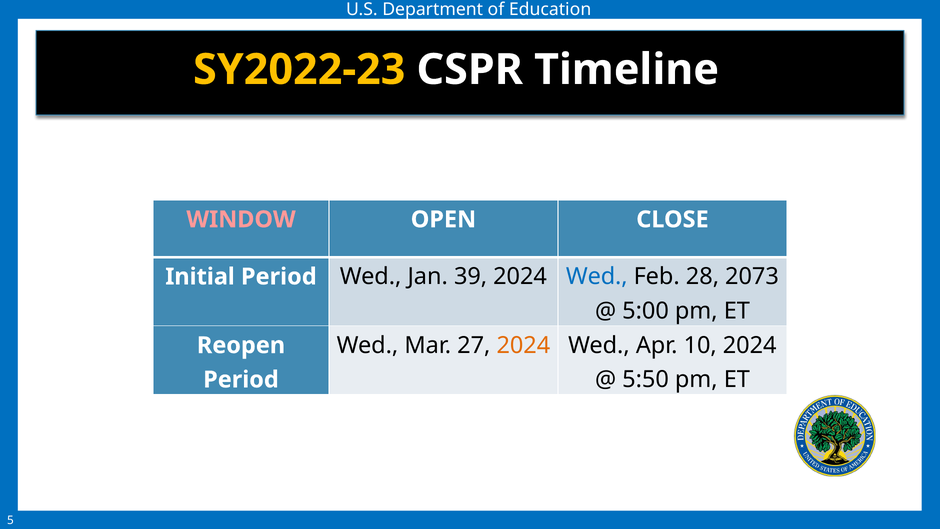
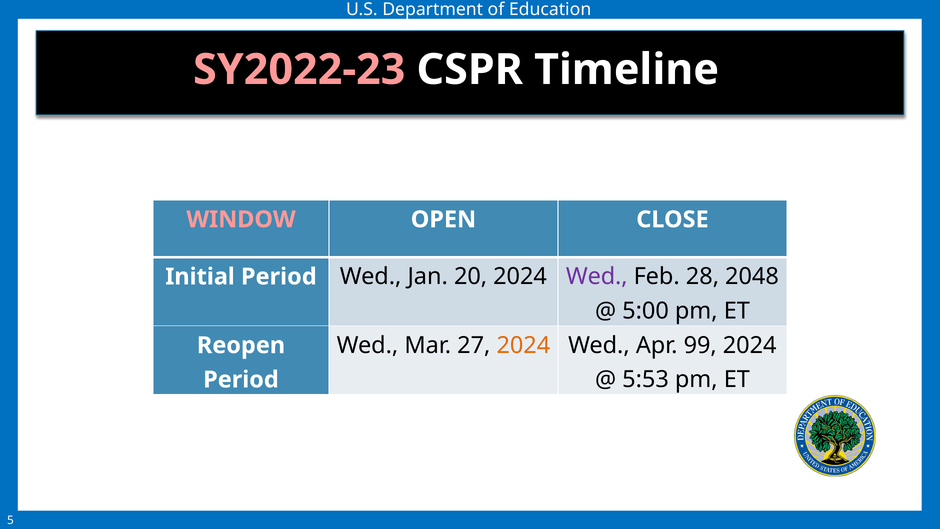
SY2022-23 colour: yellow -> pink (299, 70)
39: 39 -> 20 (471, 277)
Wed colour: blue -> purple (597, 277)
2073: 2073 -> 2048 (752, 277)
10: 10 -> 99 (700, 345)
5:50: 5:50 -> 5:53 (646, 380)
